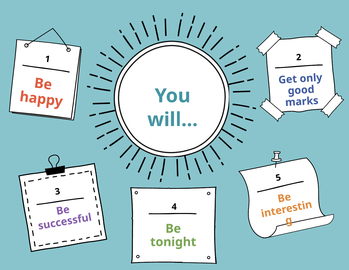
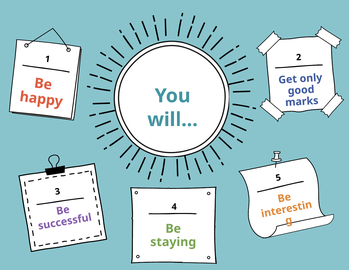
tonight: tonight -> staying (173, 242)
